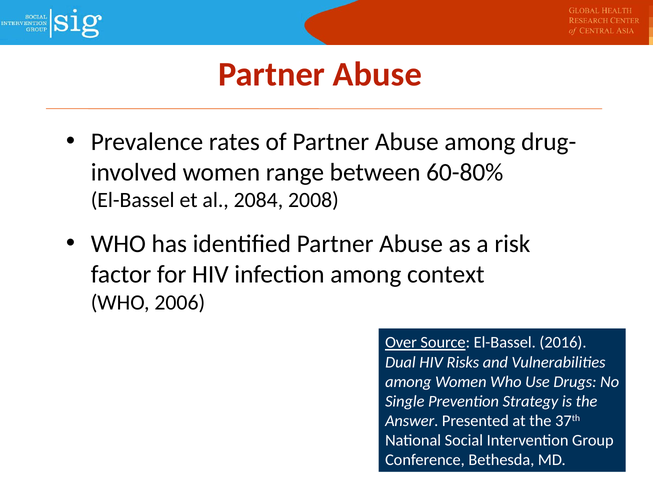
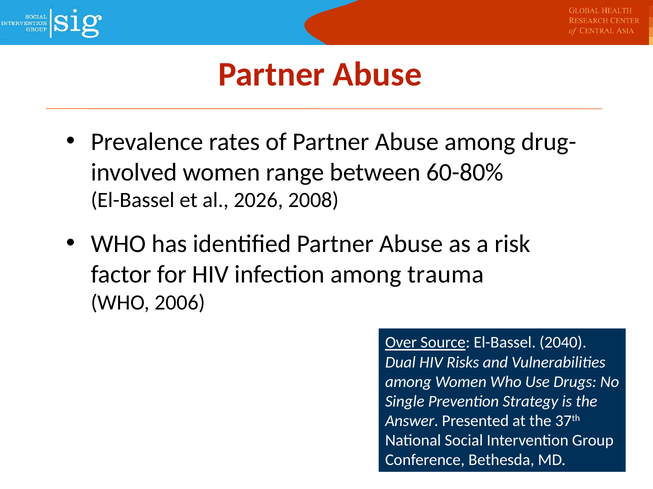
2084: 2084 -> 2026 (258, 201)
context: context -> trauma (446, 275)
2016: 2016 -> 2040 (563, 343)
